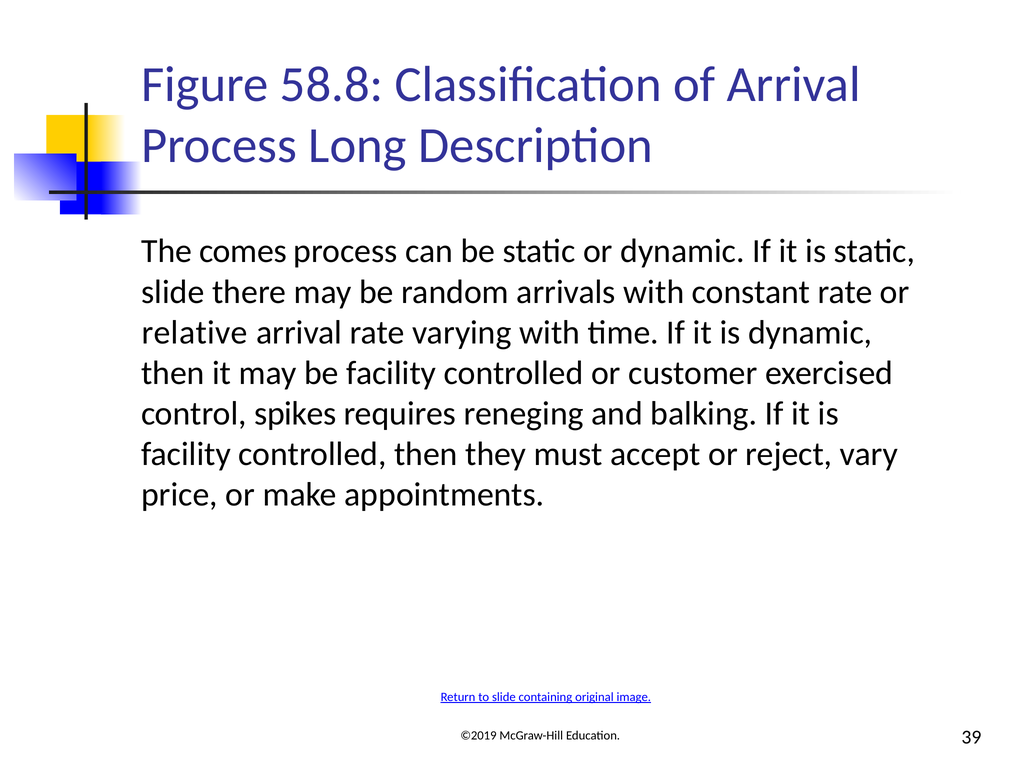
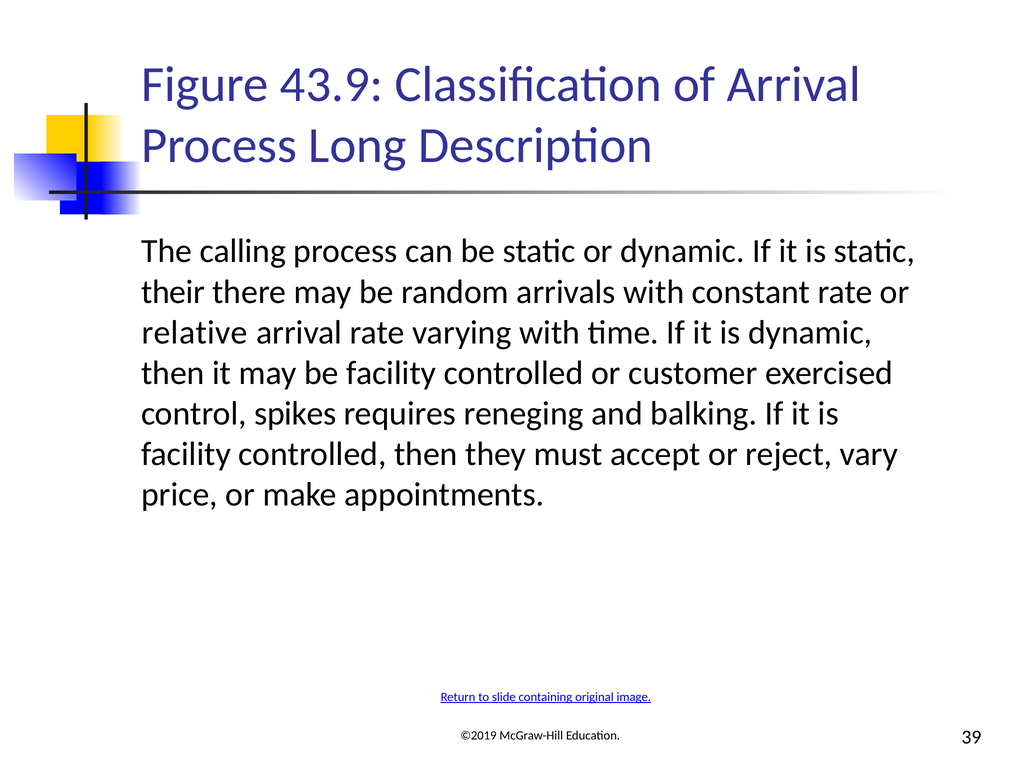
58.8: 58.8 -> 43.9 (332, 85)
comes: comes -> calling (243, 251)
slide: slide -> their (173, 292)
